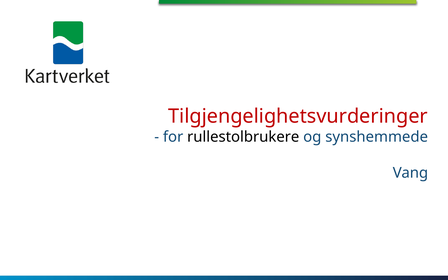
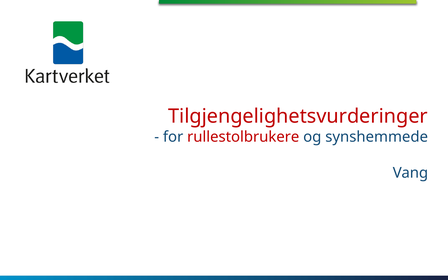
rullestolbrukere colour: black -> red (243, 137)
